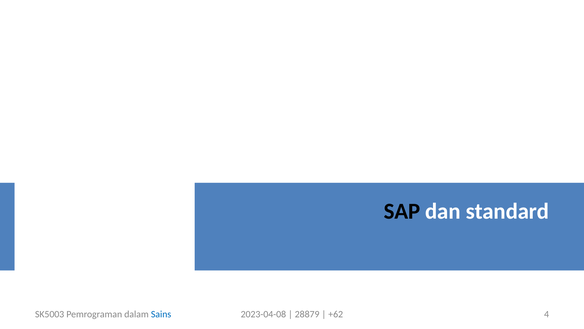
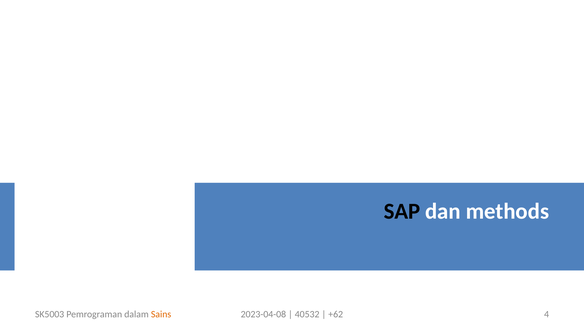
standard: standard -> methods (507, 211)
Sains colour: blue -> orange (161, 314)
28879: 28879 -> 40532 (307, 314)
